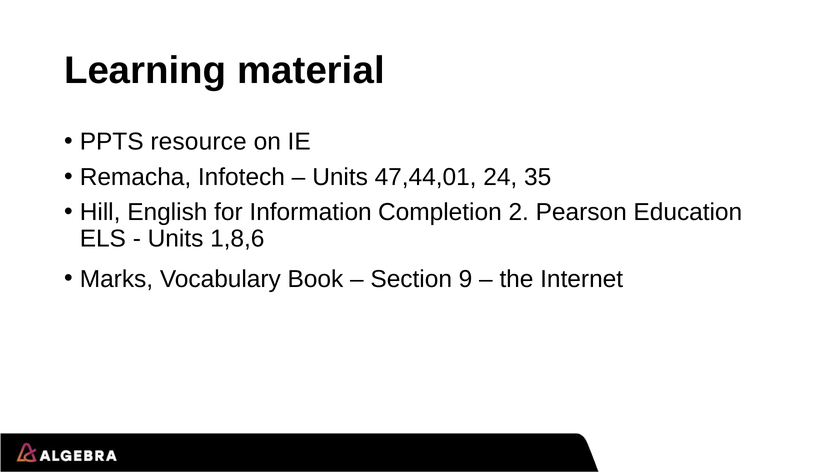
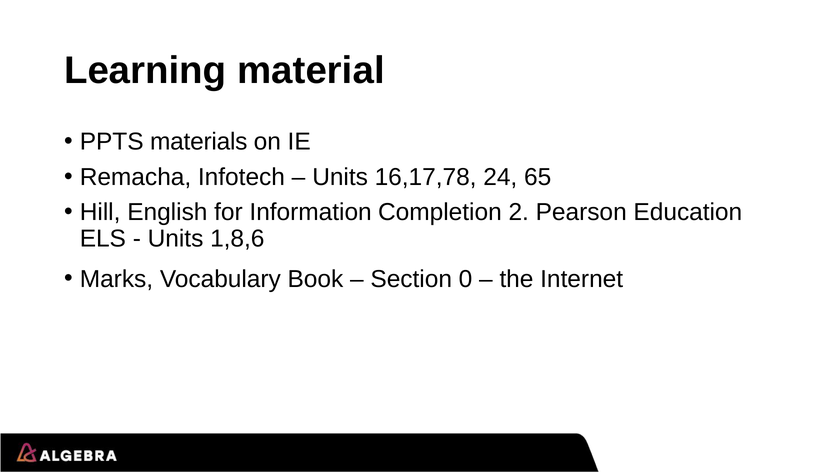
resource: resource -> materials (199, 142)
47,44,01: 47,44,01 -> 16,17,78 (426, 177)
35: 35 -> 65 (538, 177)
9: 9 -> 0 (466, 280)
